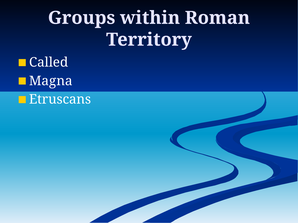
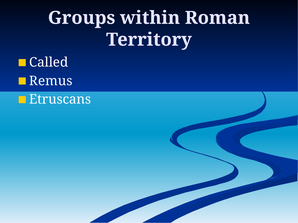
Magna: Magna -> Remus (51, 81)
